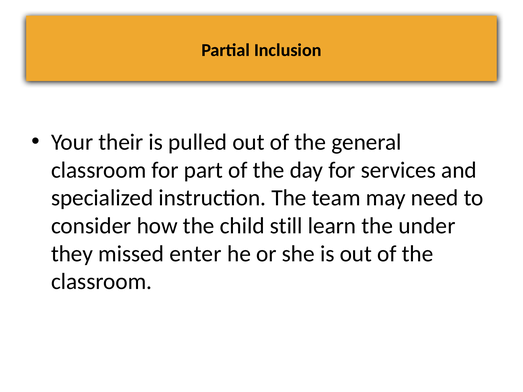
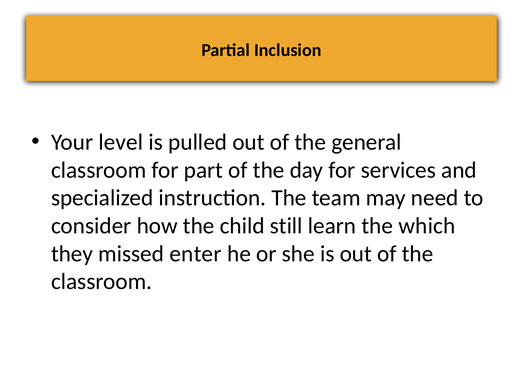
their: their -> level (121, 142)
under: under -> which (427, 226)
